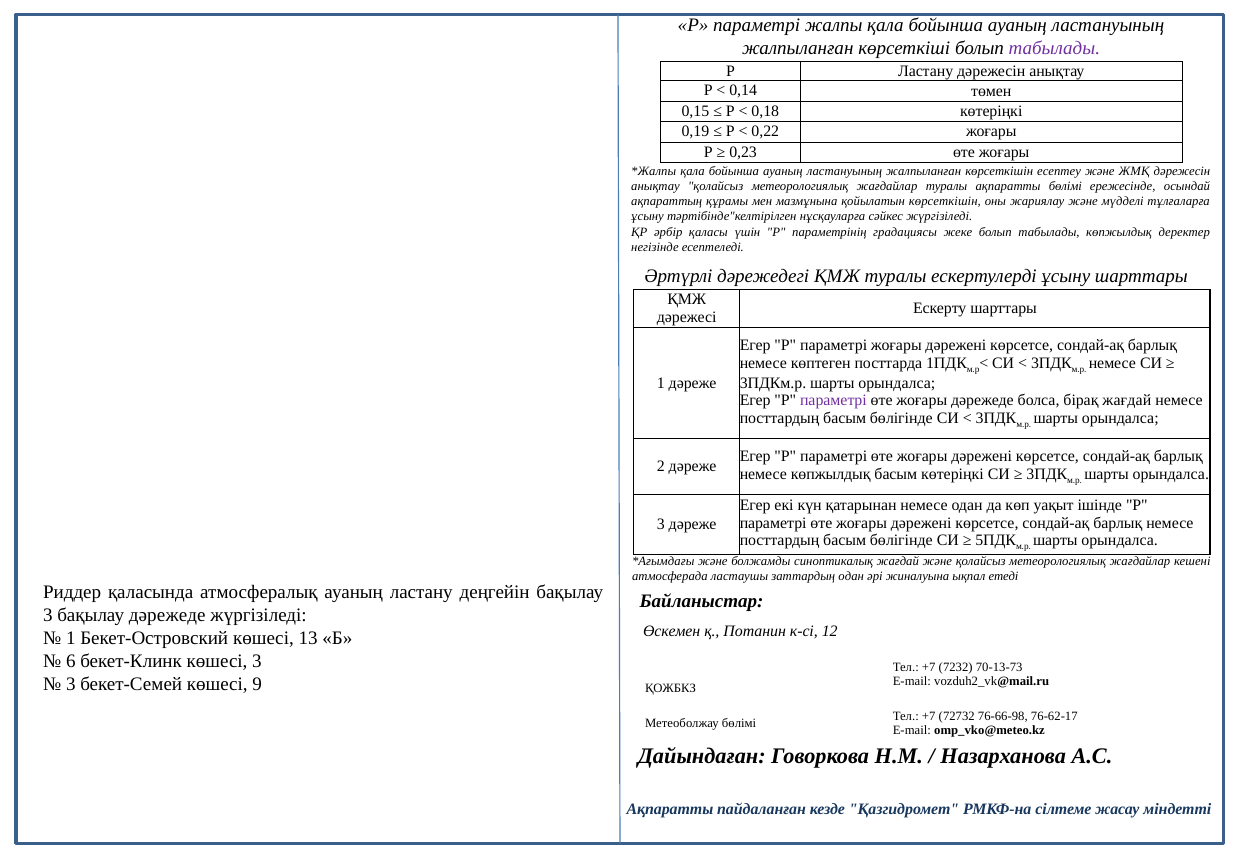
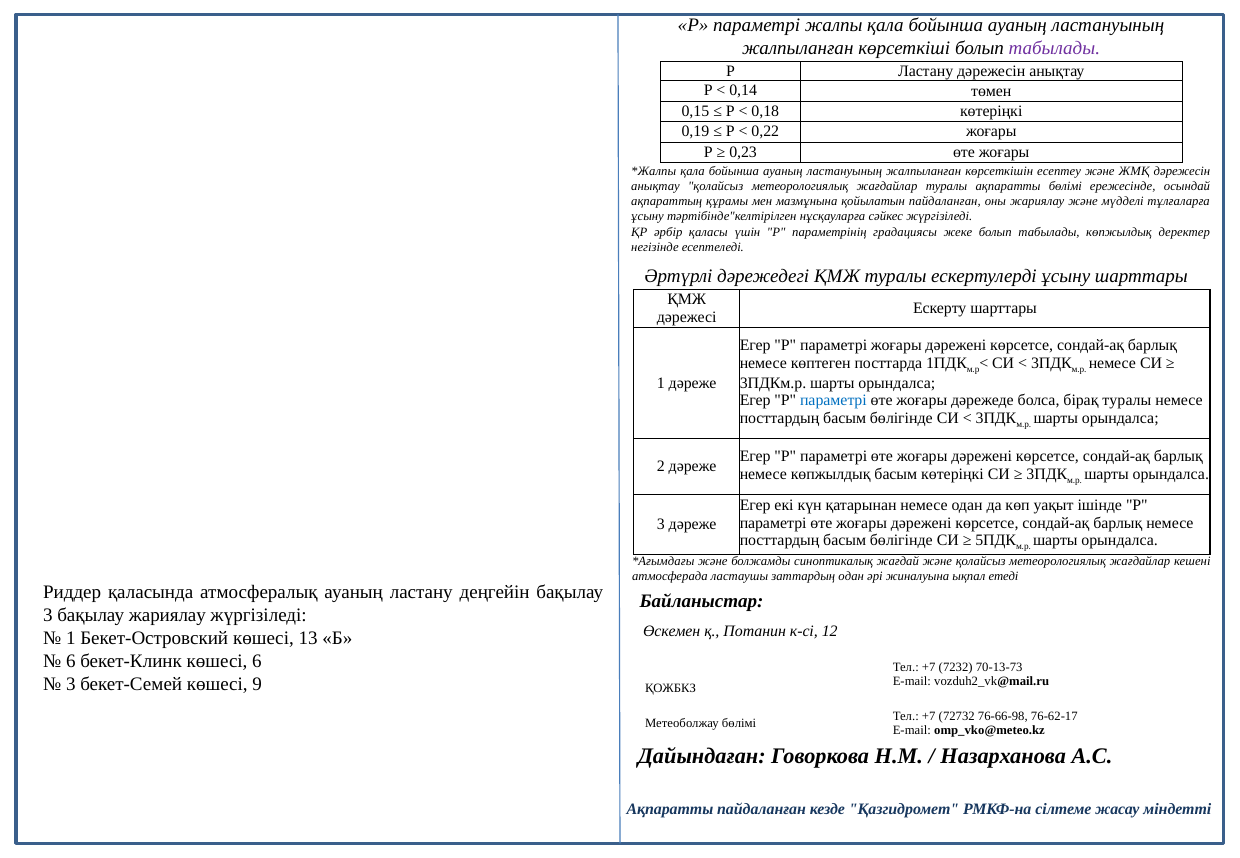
қойылатын көрсеткішін: көрсеткішін -> пайдаланған (945, 202)
параметрі colour: purple -> blue (833, 401)
бірақ жағдай: жағдай -> туралы (1127, 401)
бақылау дәрежеде: дәрежеде -> жариялау (167, 615)
көшесі 3: 3 -> 6 (257, 661)
